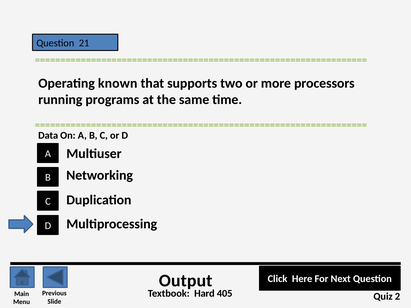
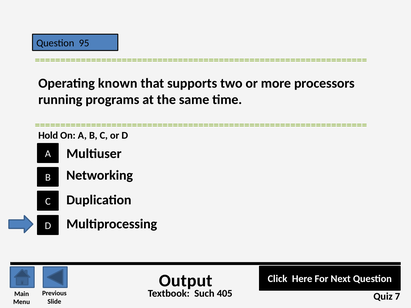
21: 21 -> 95 (84, 43)
Data: Data -> Hold (48, 136)
Hard: Hard -> Such (204, 294)
2: 2 -> 7 (397, 297)
